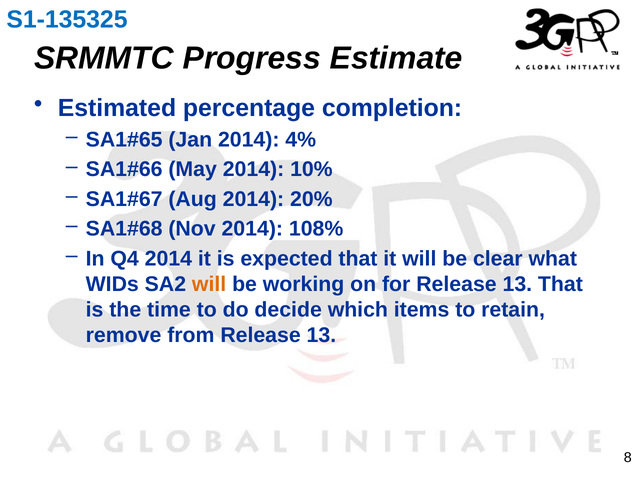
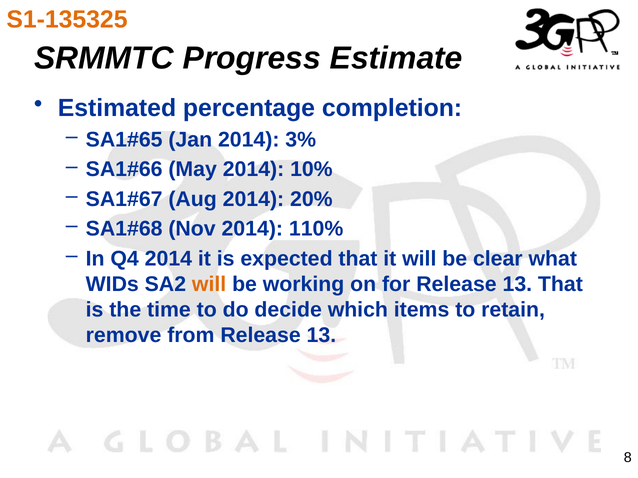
S1-135325 colour: blue -> orange (67, 20)
4%: 4% -> 3% (301, 140)
108%: 108% -> 110% (316, 229)
